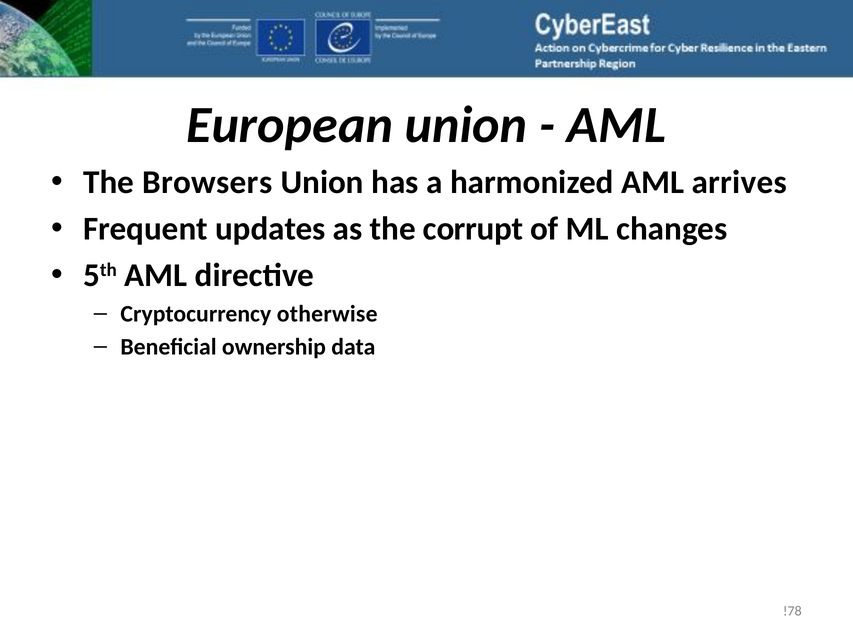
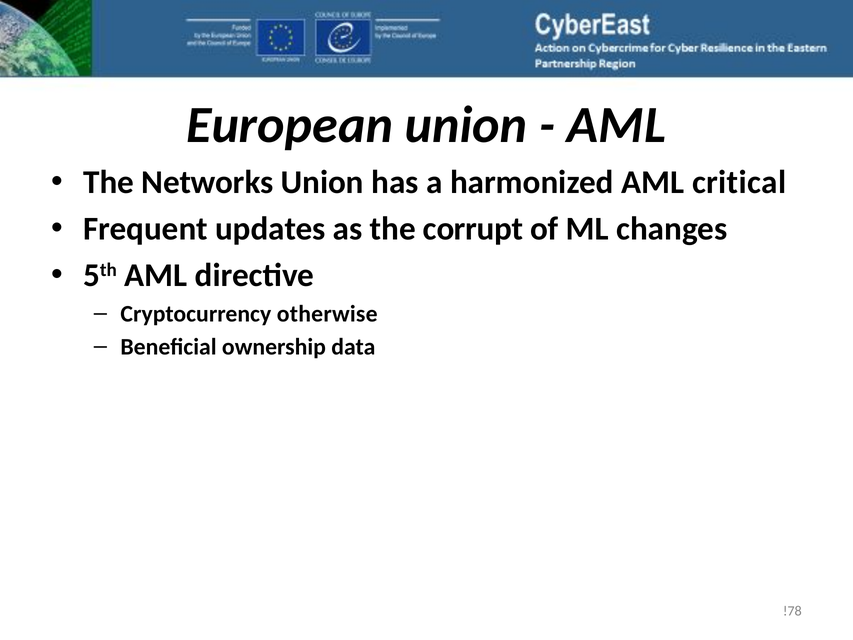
Browsers: Browsers -> Networks (207, 182)
arrives: arrives -> critical (739, 182)
